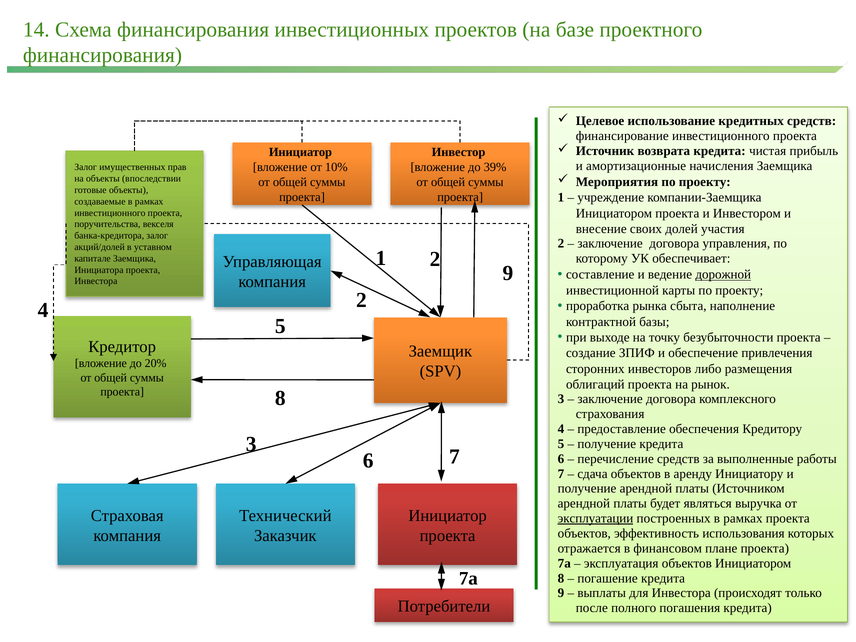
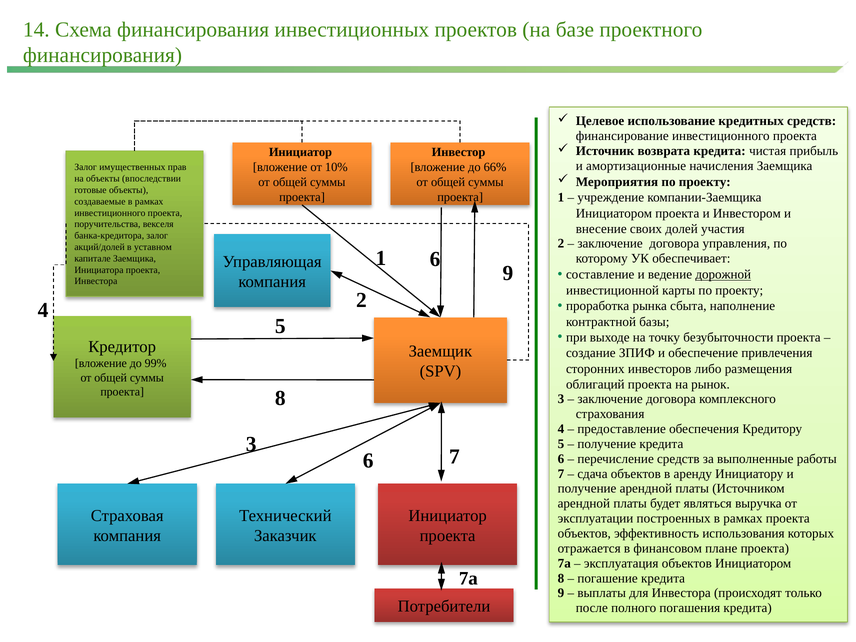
39%: 39% -> 66% (495, 167)
1 2: 2 -> 6 (435, 259)
20%: 20% -> 99% (156, 363)
эксплуатации underline: present -> none (596, 519)
